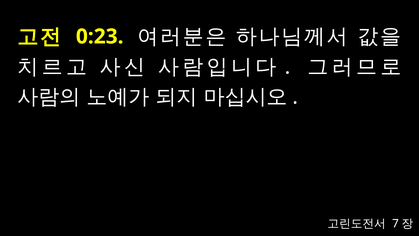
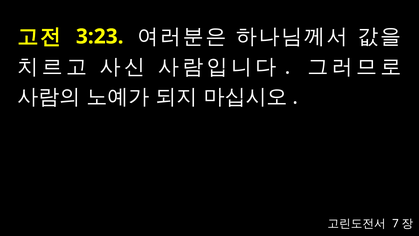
0:23: 0:23 -> 3:23 (100, 37)
